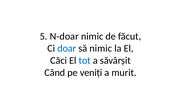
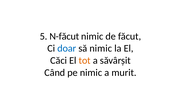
N-doar: N-doar -> N-făcut (64, 36)
tot colour: blue -> orange (85, 60)
pe veniți: veniți -> nimic (91, 72)
